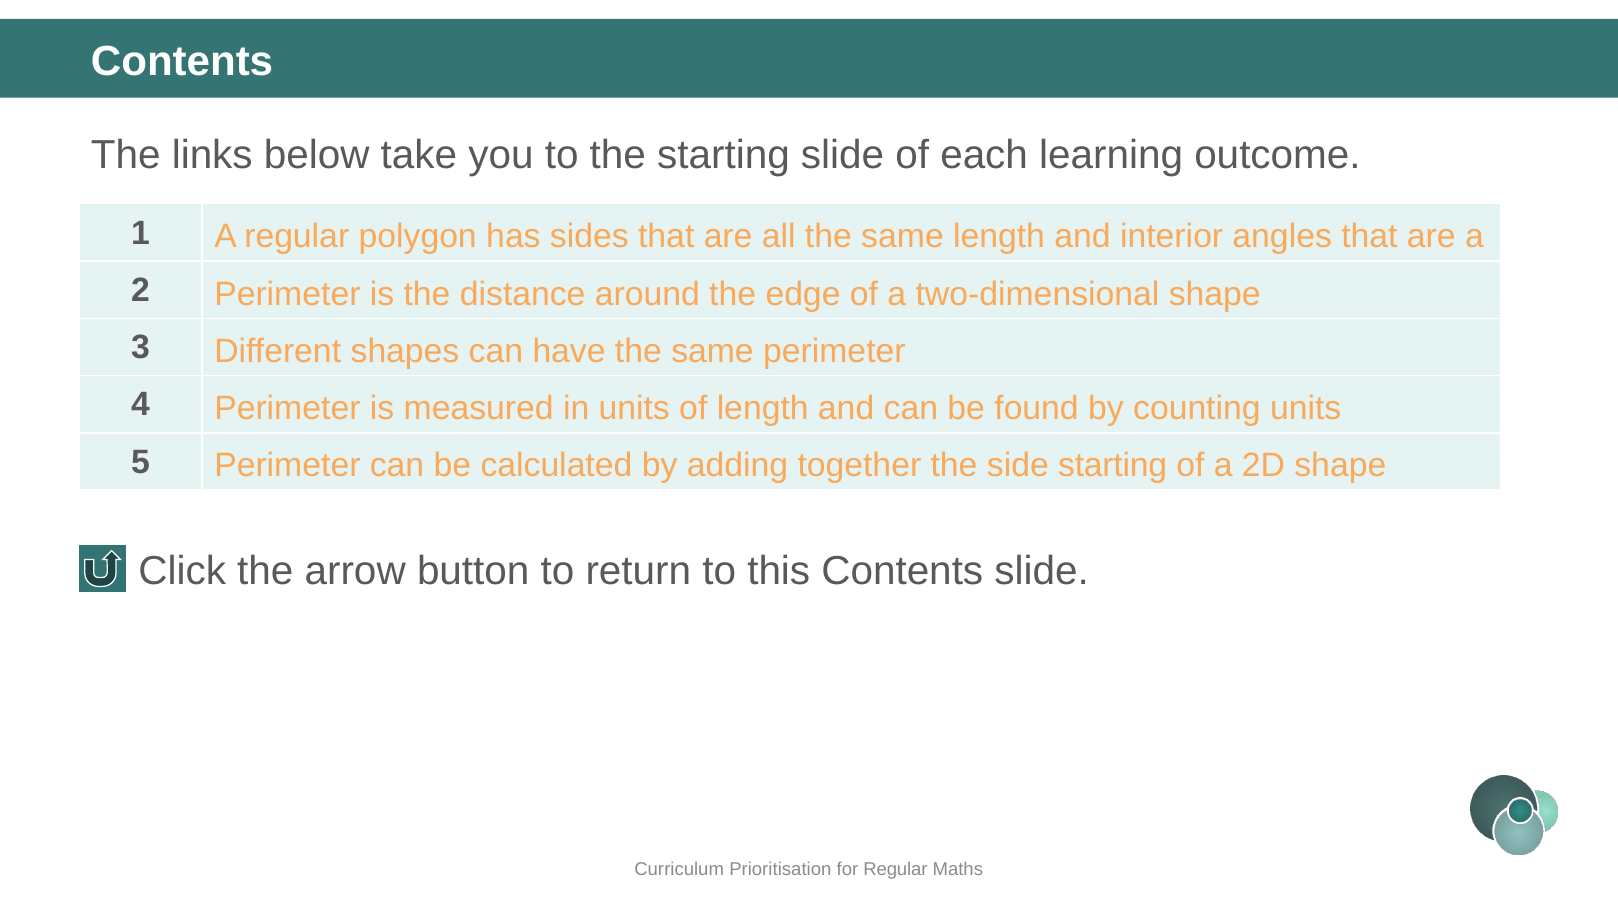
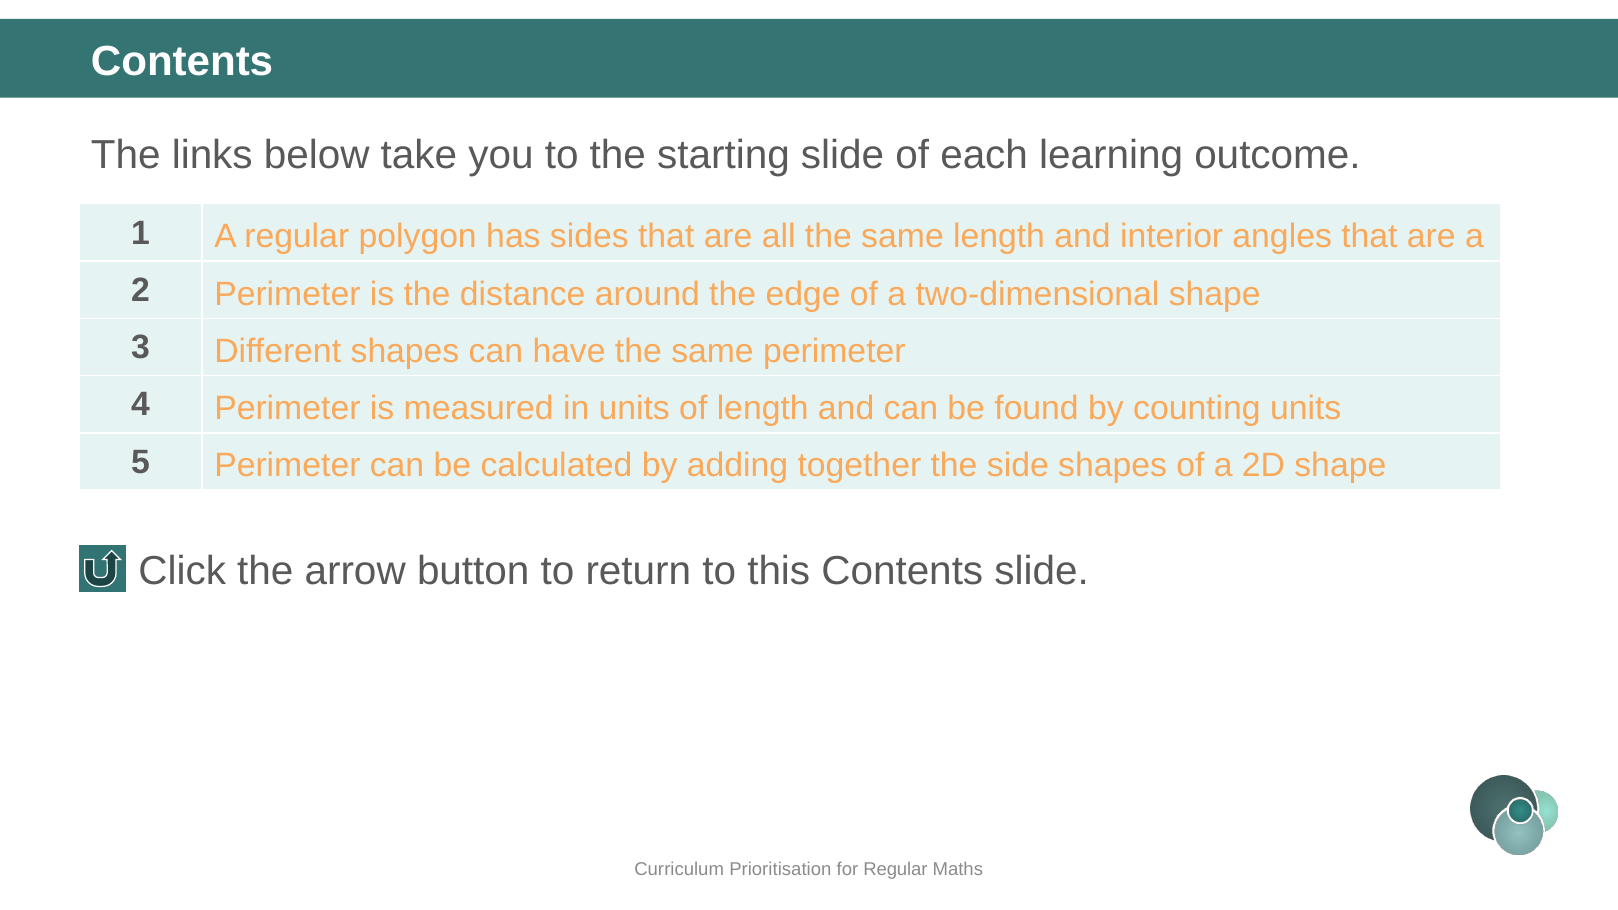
side starting: starting -> shapes (1113, 466)
